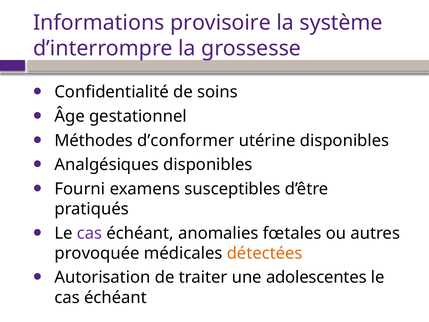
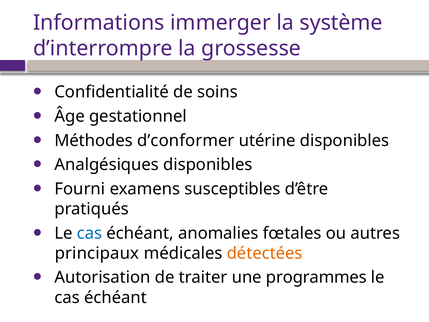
provisoire: provisoire -> immerger (220, 23)
cas colour: purple -> blue (90, 233)
provoquée: provoquée -> principaux (97, 253)
adolescentes: adolescentes -> programmes (316, 277)
